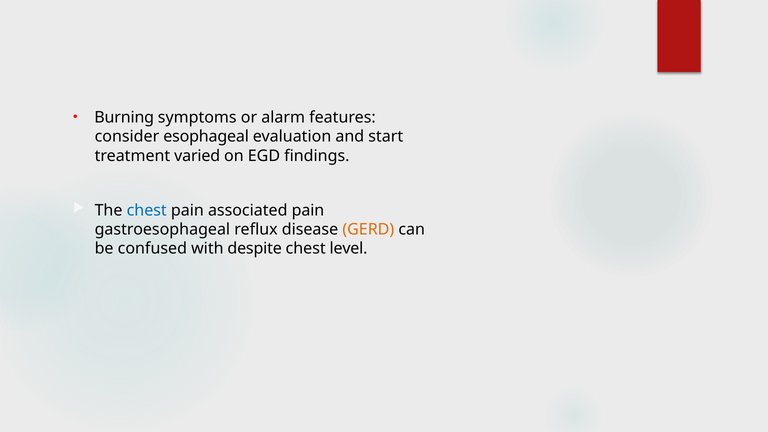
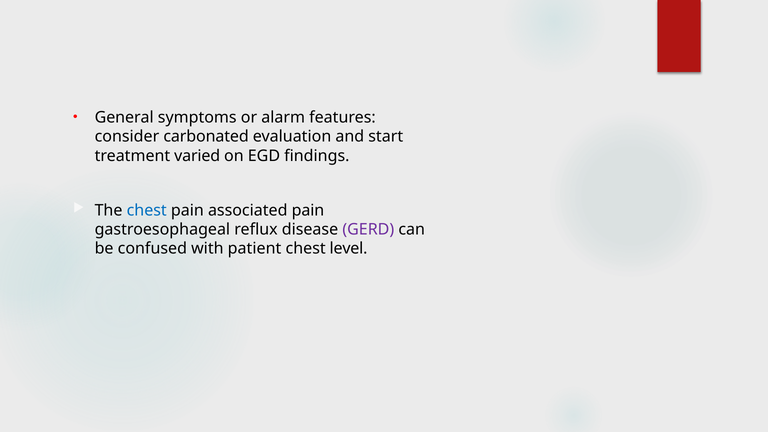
Burning: Burning -> General (124, 117)
esophageal: esophageal -> carbonated (206, 137)
GERD colour: orange -> purple (368, 229)
despite: despite -> patient (255, 249)
